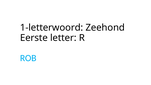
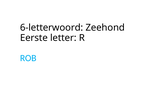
1-letterwoord: 1-letterwoord -> 6-letterwoord (52, 28)
